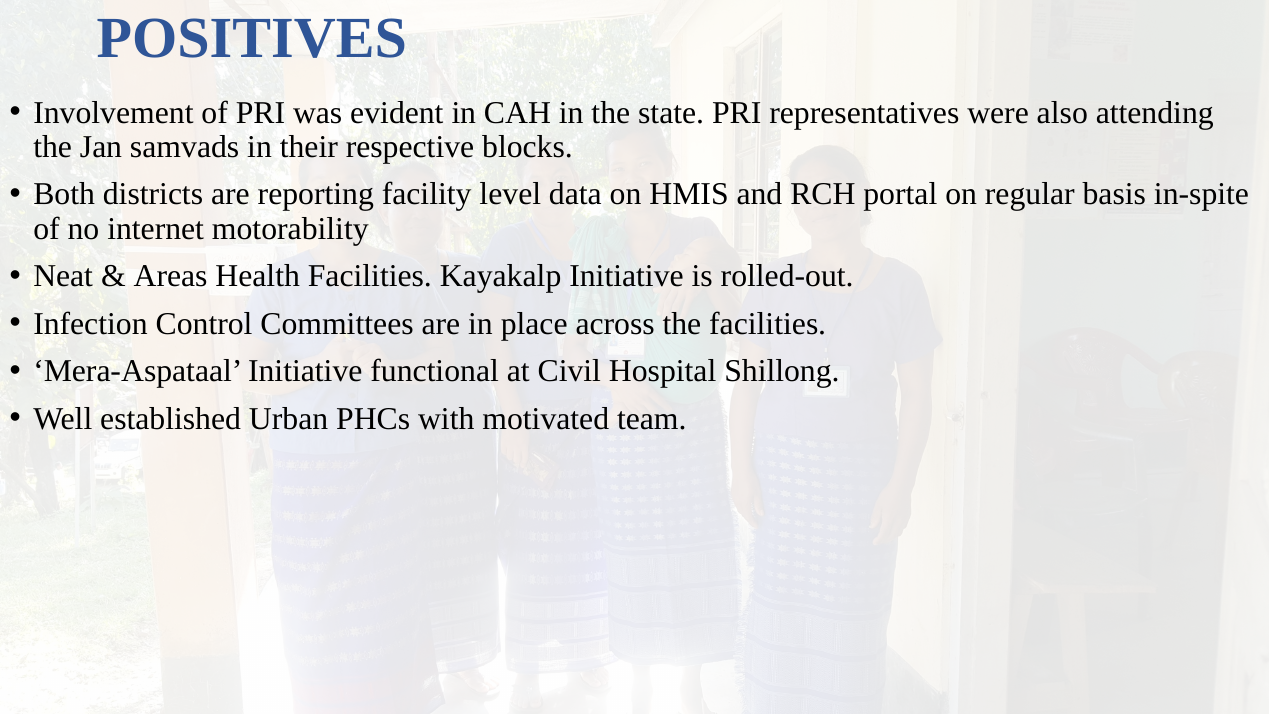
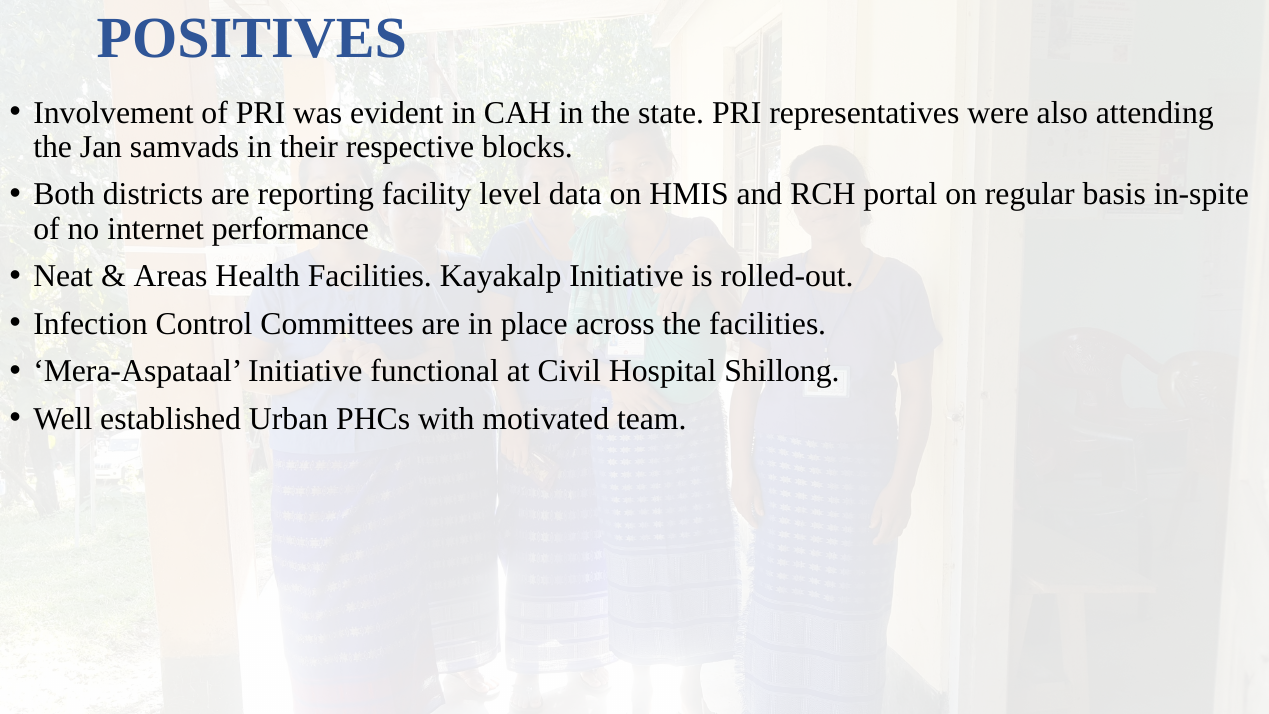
motorability: motorability -> performance (290, 229)
